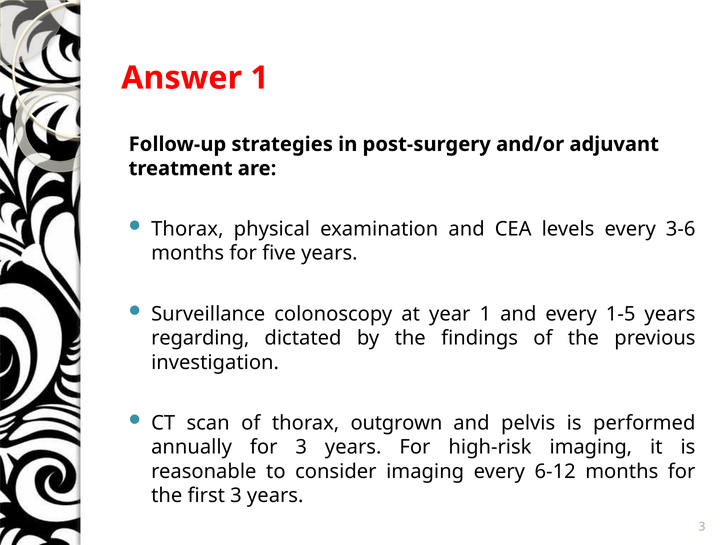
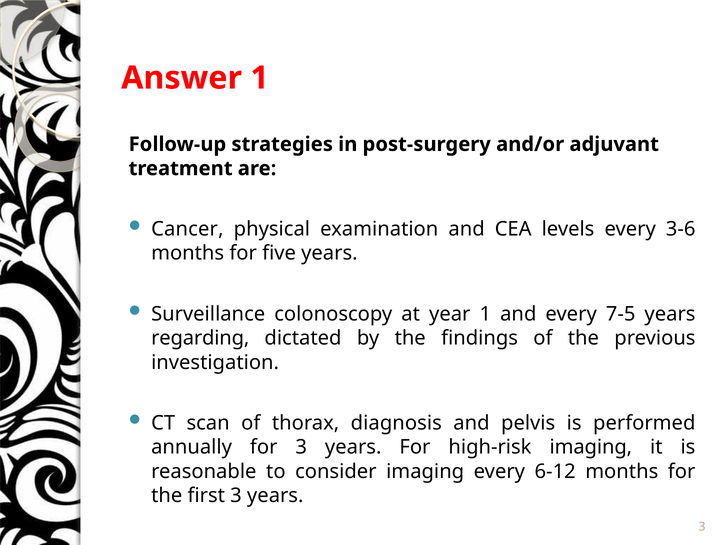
Thorax: Thorax -> Cancer (187, 229)
1-5: 1-5 -> 7-5 (621, 314)
outgrown: outgrown -> diagnosis (396, 423)
